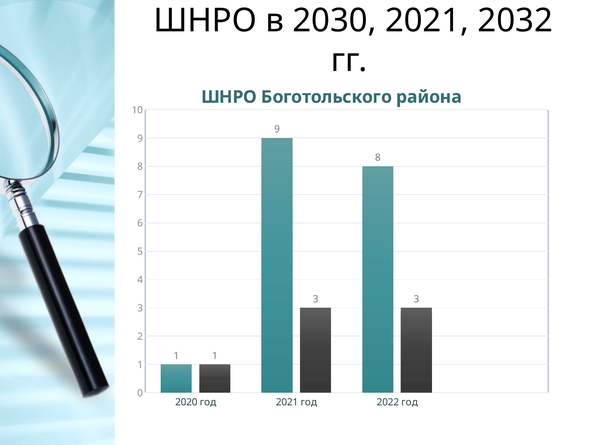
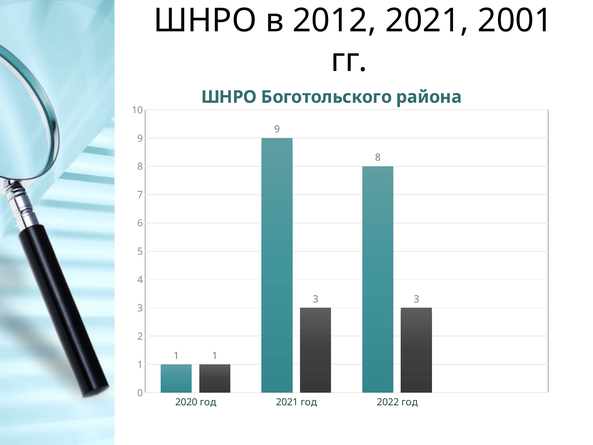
2030: 2030 -> 2012 (334, 21)
2032: 2032 -> 2001 (515, 21)
